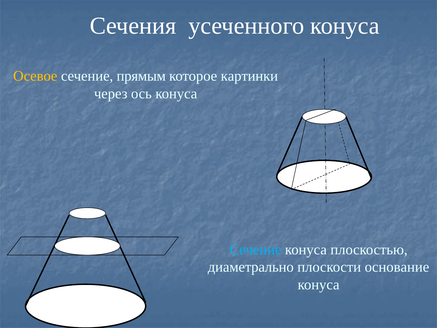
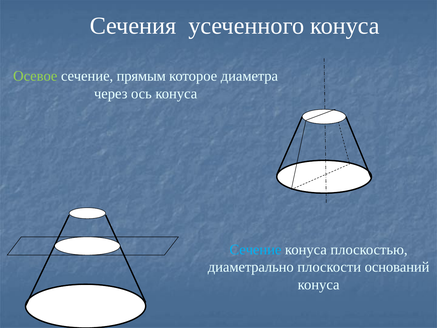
Осевое colour: yellow -> light green (35, 76)
картинки: картинки -> диаметра (249, 76)
основание: основание -> оснований (397, 267)
